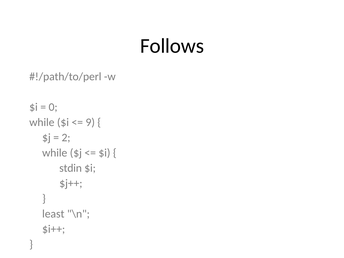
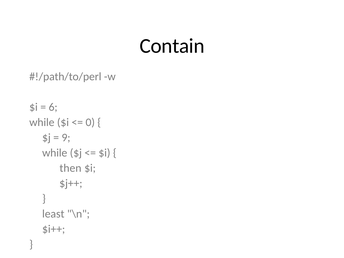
Follows: Follows -> Contain (172, 46)
0: 0 -> 6 (53, 107)
9: 9 -> 0 (90, 122)
2: 2 -> 9 (66, 138)
stdin: stdin -> then (70, 168)
